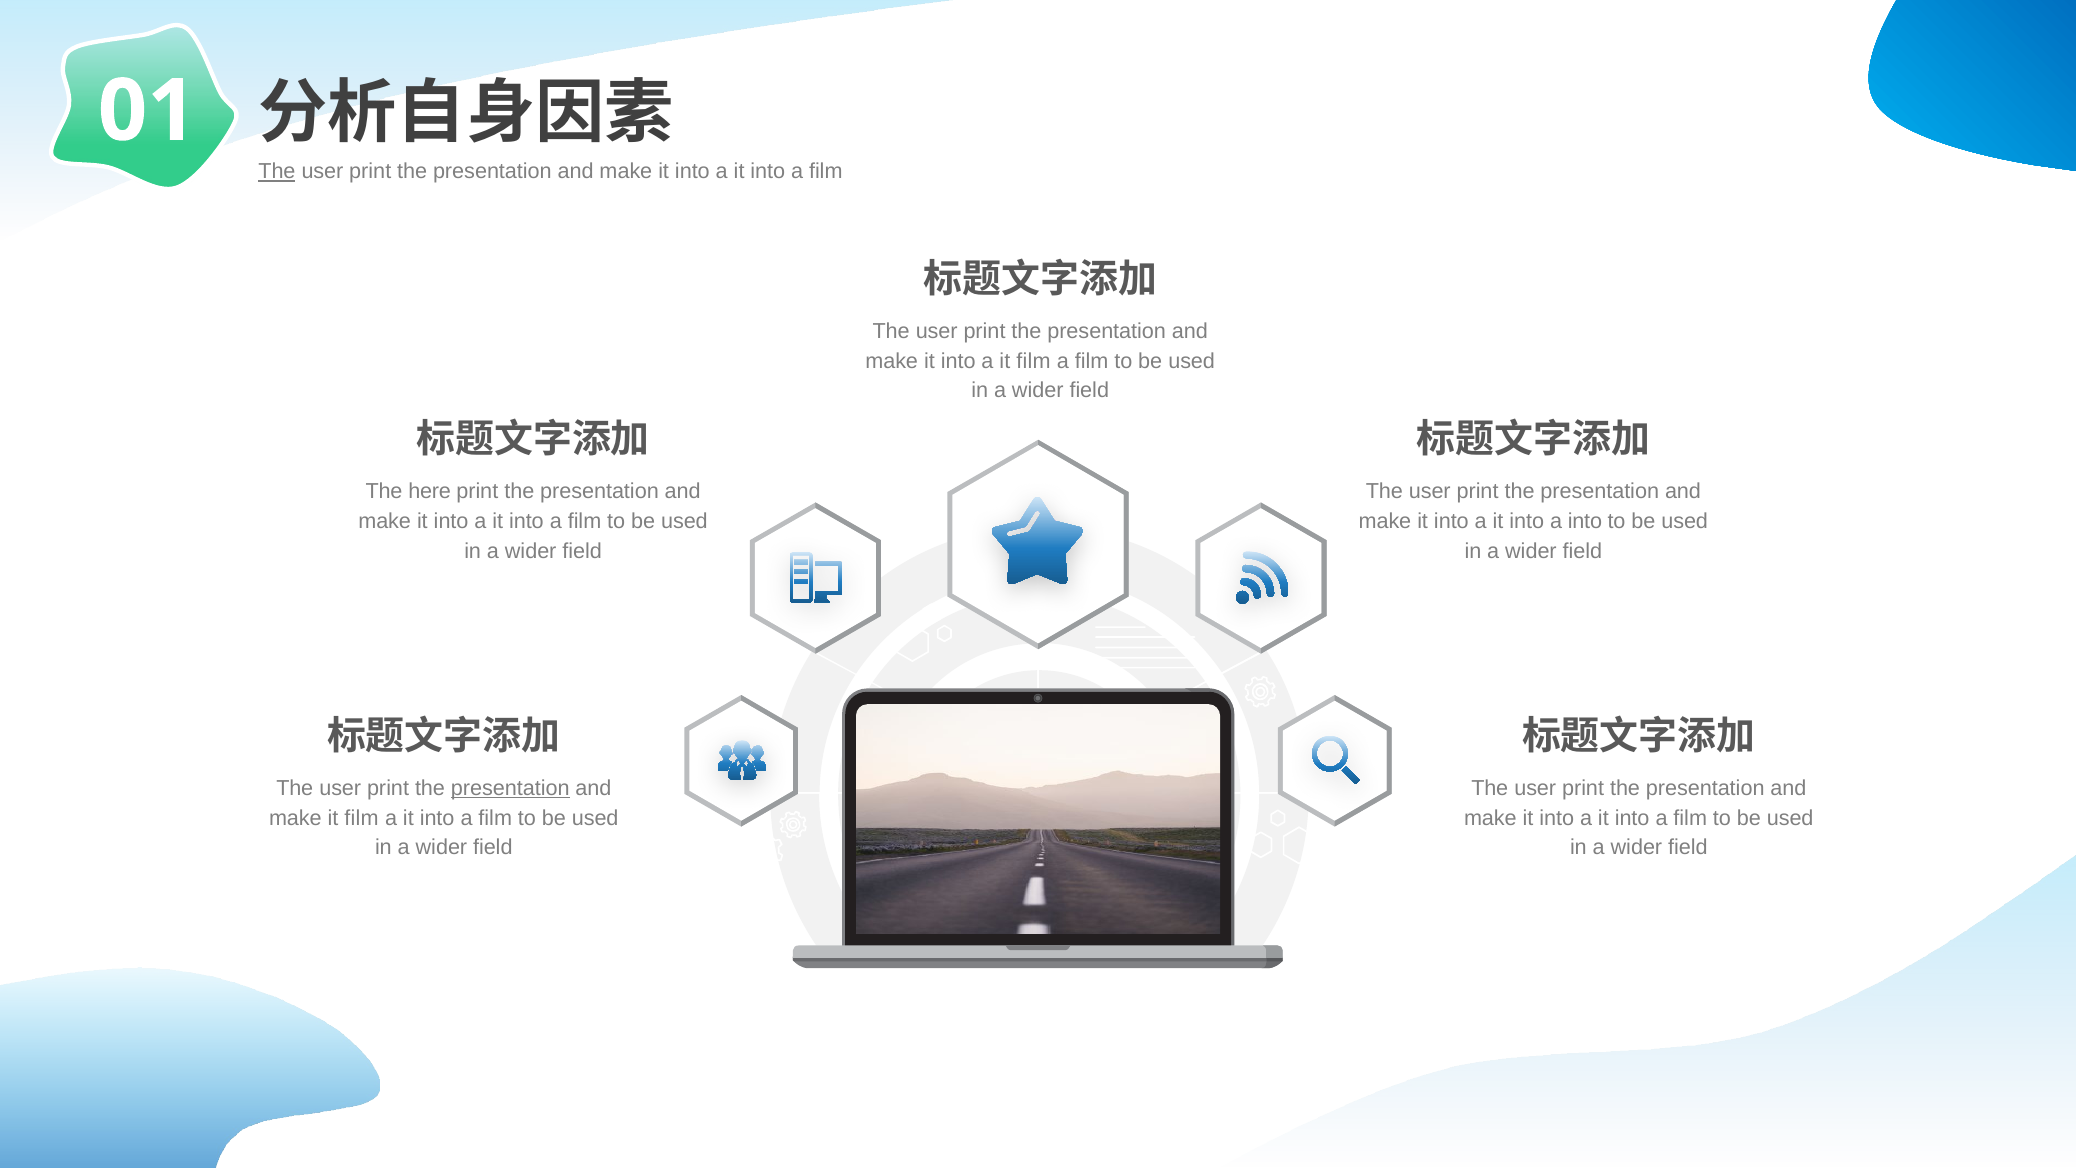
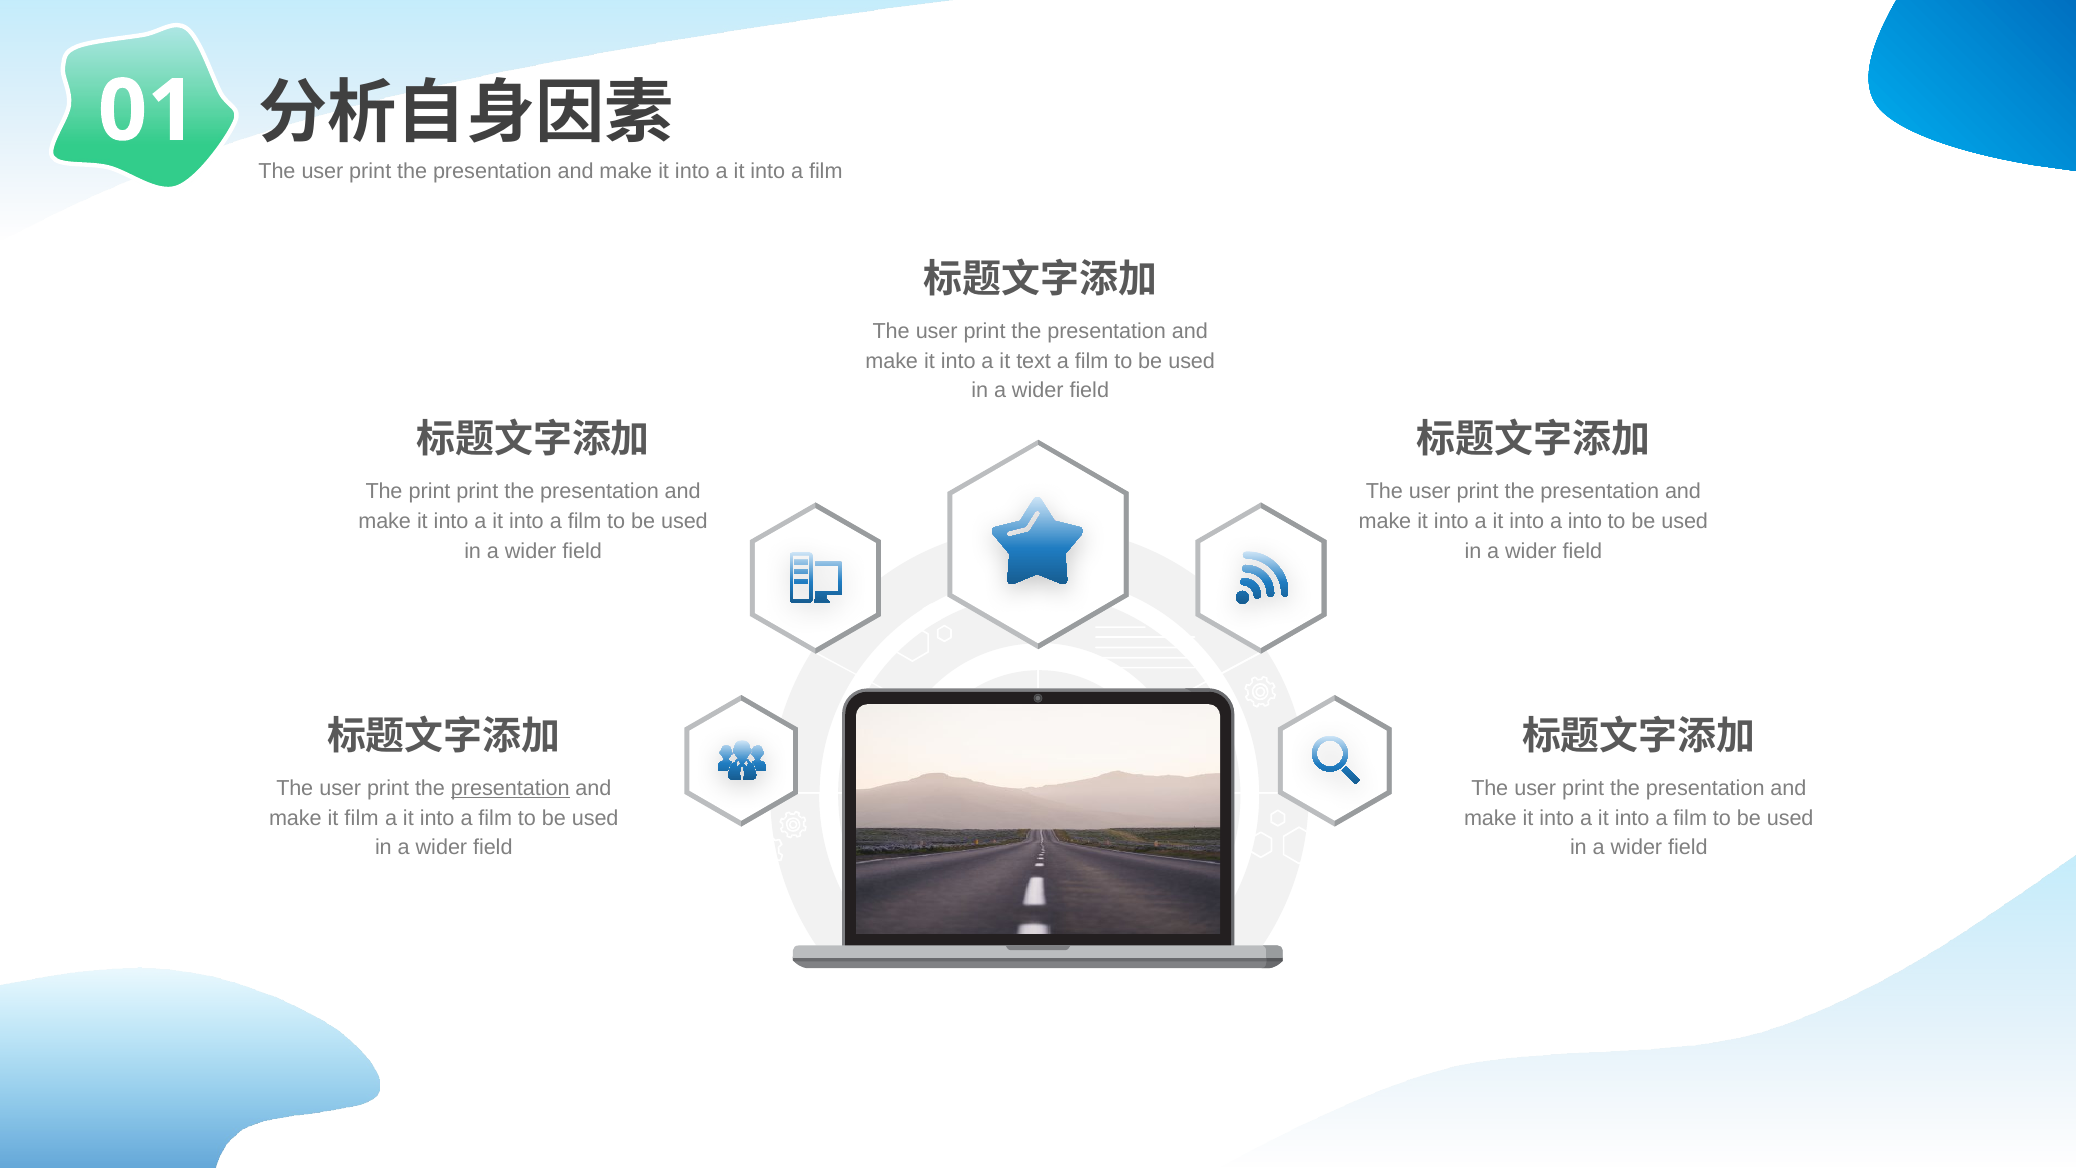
The underline: present -> none (277, 172)
a it film: film -> text (1034, 361)
The here: here -> print (430, 492)
